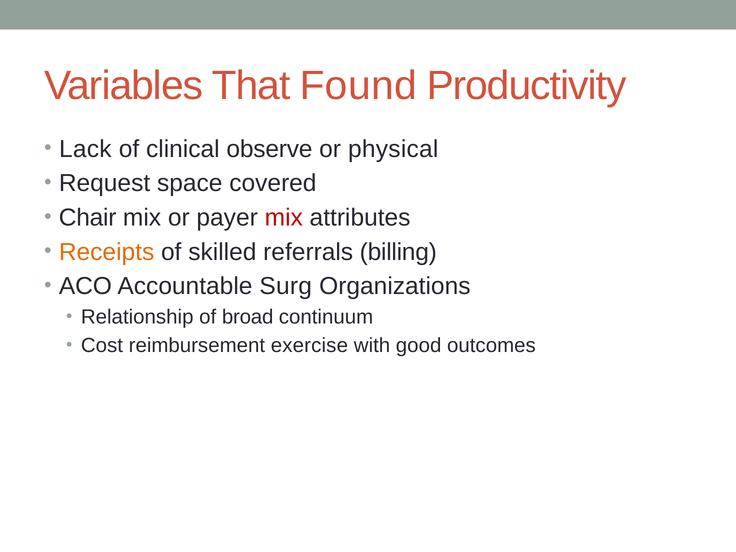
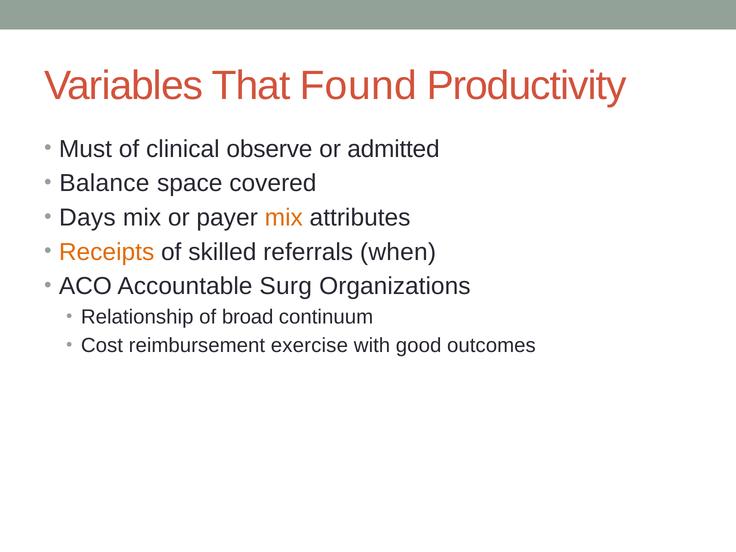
Lack: Lack -> Must (85, 149)
physical: physical -> admitted (393, 149)
Request: Request -> Balance (104, 183)
Chair: Chair -> Days (87, 218)
mix colour: red -> orange (284, 218)
billing: billing -> when (398, 252)
